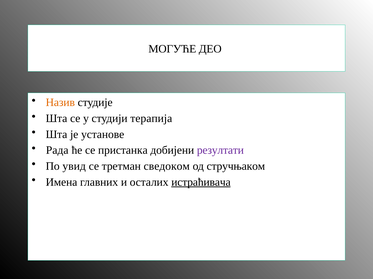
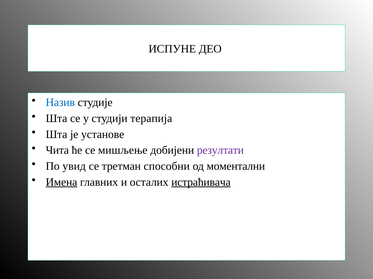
МОГУЋЕ: МОГУЋЕ -> ИСПУНЕ (172, 49)
Назив colour: orange -> blue (60, 103)
Рада: Рада -> Чита (57, 151)
пристанка: пристанка -> мишљење (123, 151)
сведоком: сведоком -> способни (167, 167)
стручњаком: стручњаком -> моментални (236, 167)
Имена underline: none -> present (61, 182)
